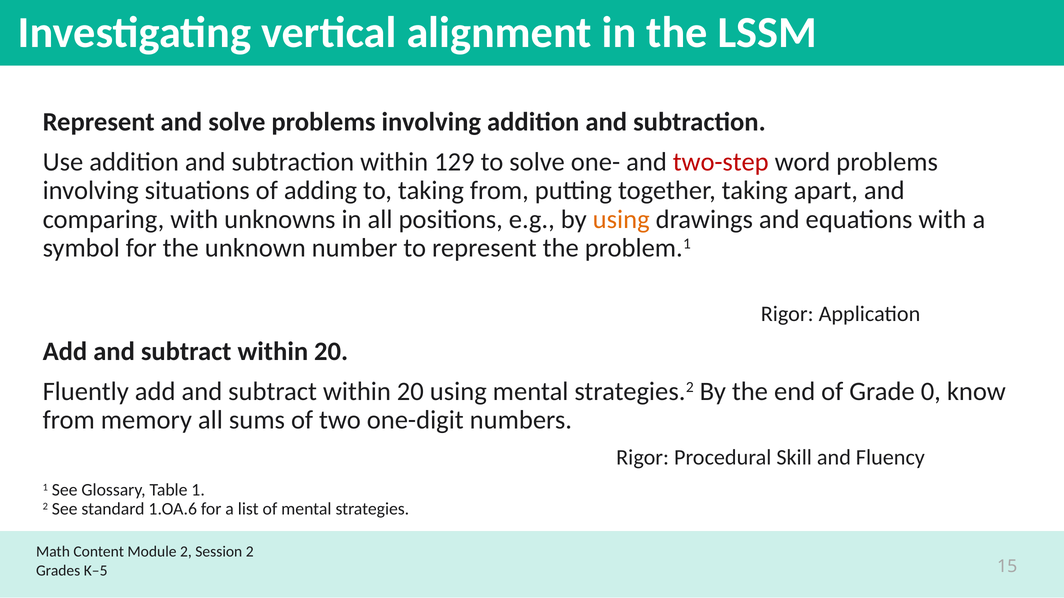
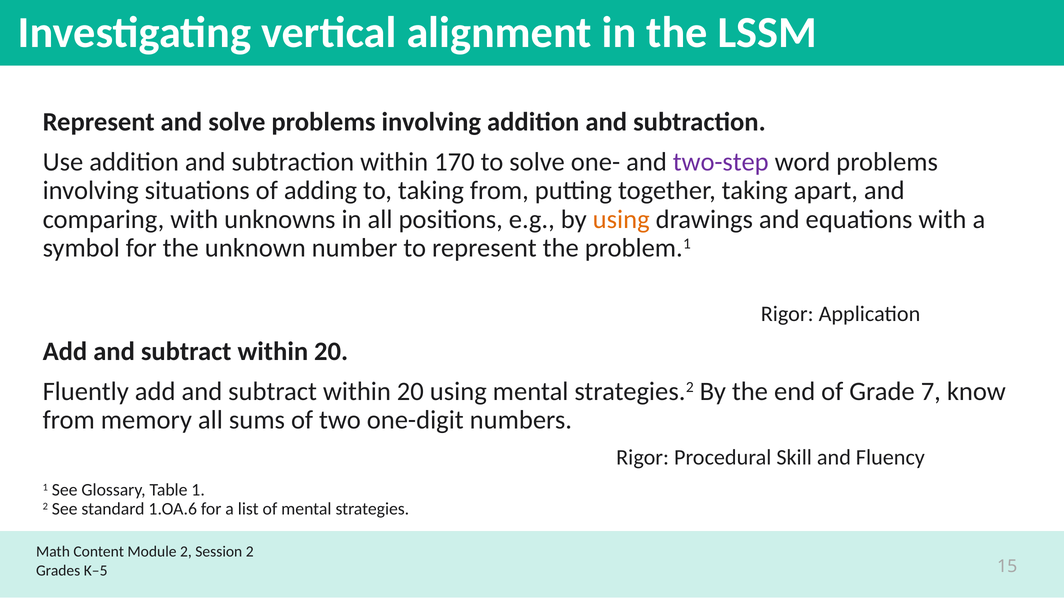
129: 129 -> 170 (454, 162)
two-step colour: red -> purple (721, 162)
0: 0 -> 7 (931, 392)
